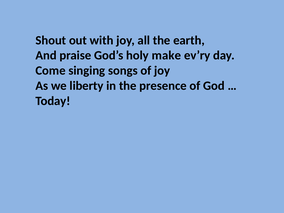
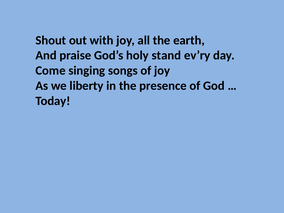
make: make -> stand (166, 55)
